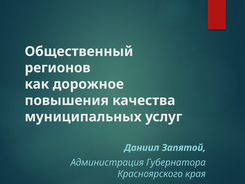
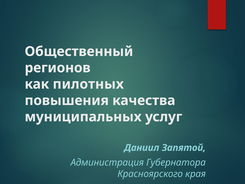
дорожное: дорожное -> пилотных (88, 84)
